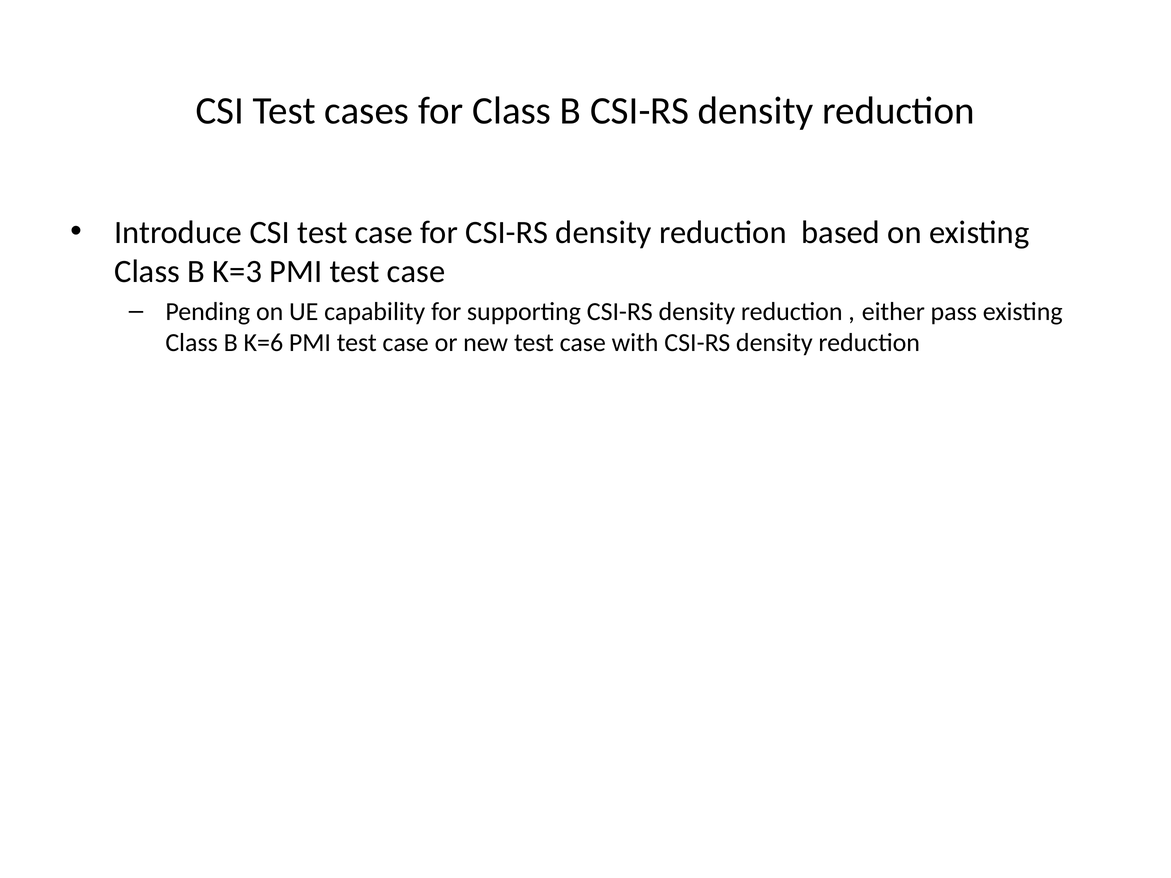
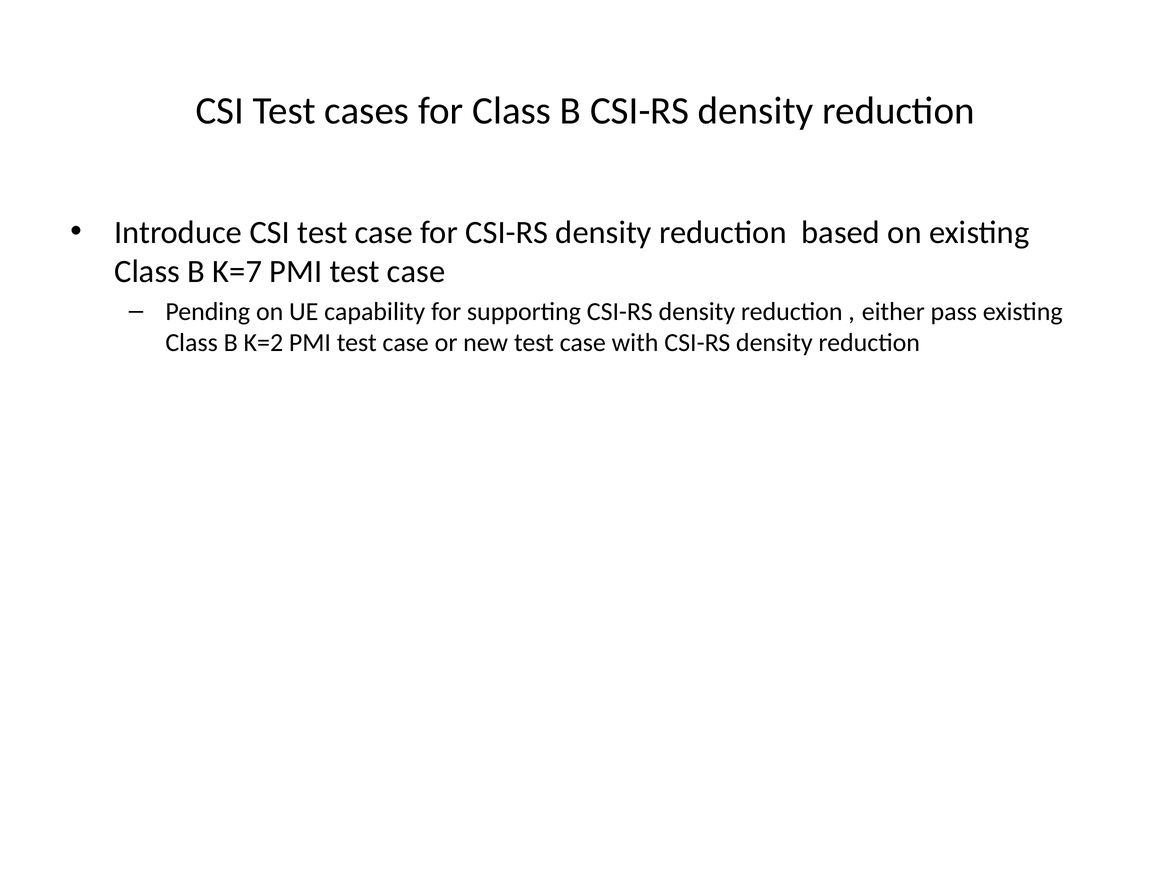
K=3: K=3 -> K=7 (237, 272)
K=6: K=6 -> K=2 (263, 343)
